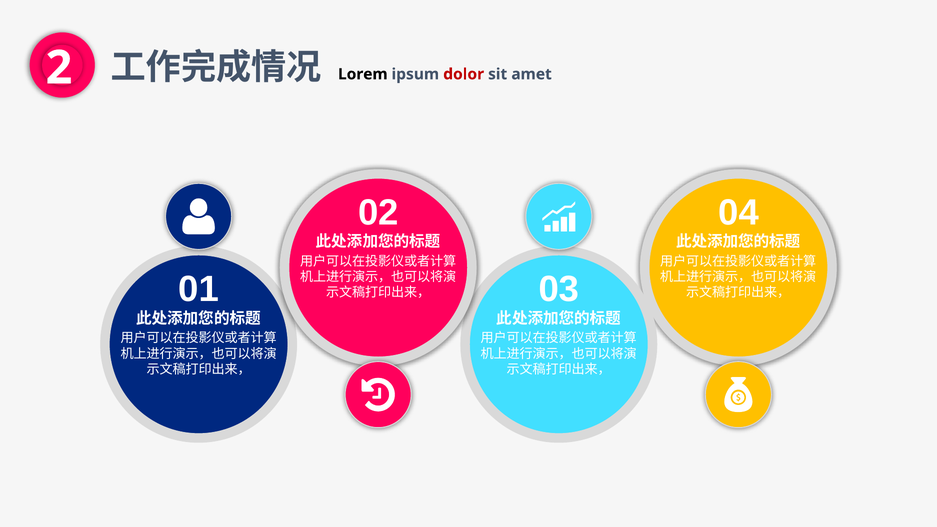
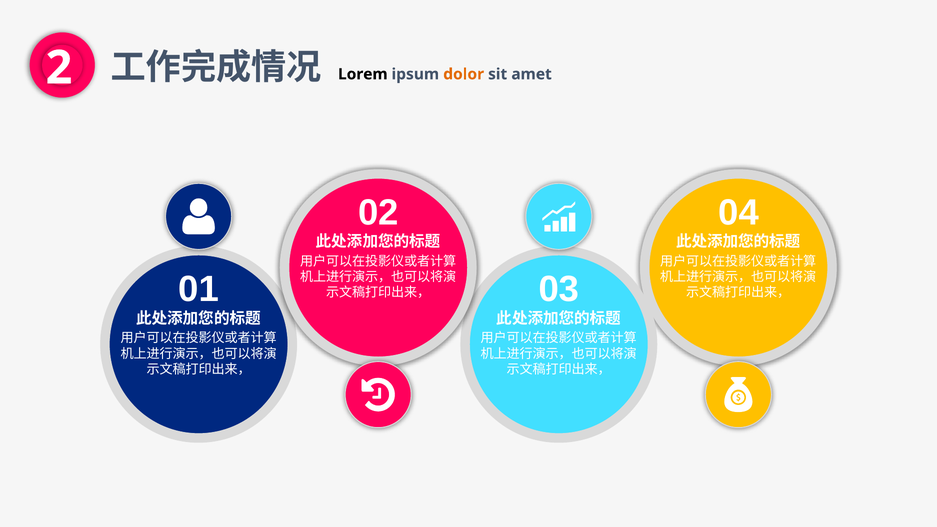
dolor colour: red -> orange (464, 74)
